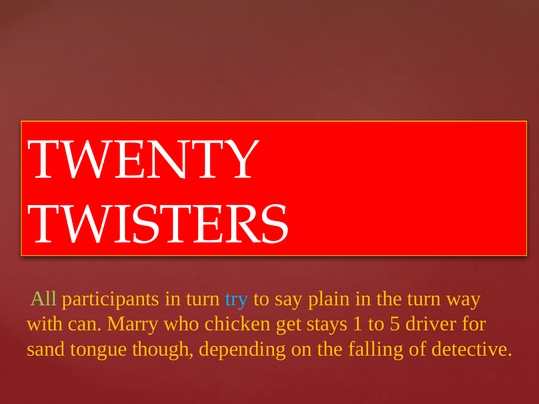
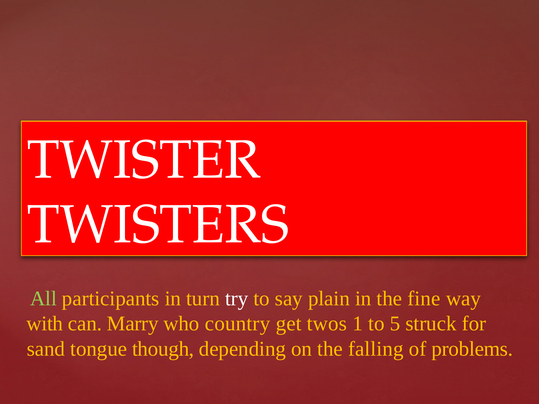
TWENTY: TWENTY -> TWISTER (144, 160)
try colour: light blue -> white (237, 299)
the turn: turn -> fine (424, 299)
chicken: chicken -> country (238, 324)
stays: stays -> twos (327, 324)
driver: driver -> struck (431, 324)
detective: detective -> problems (472, 349)
